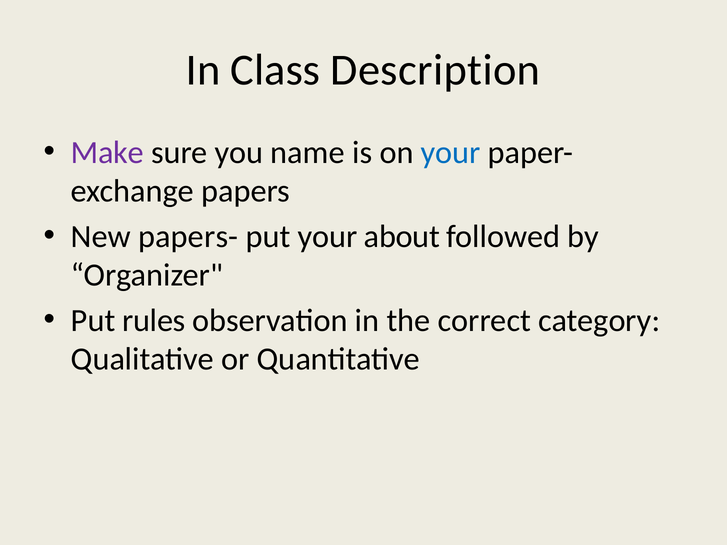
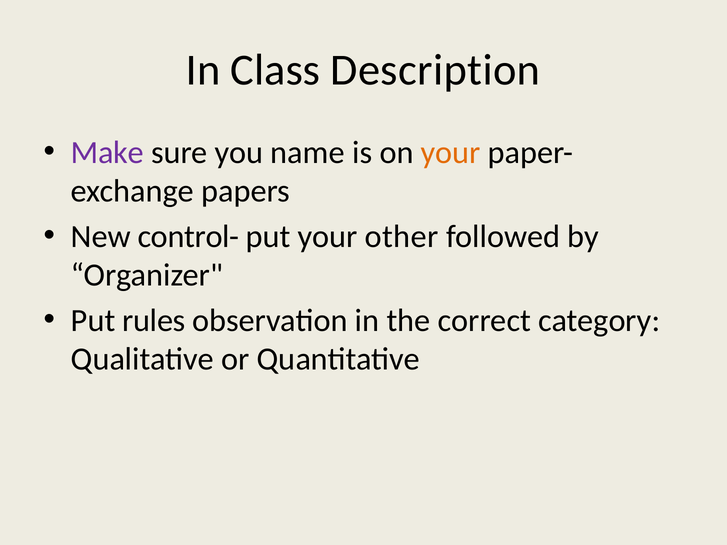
your colour: blue -> orange (451, 153)
papers-: papers- -> control- (188, 237)
about: about -> other (402, 237)
